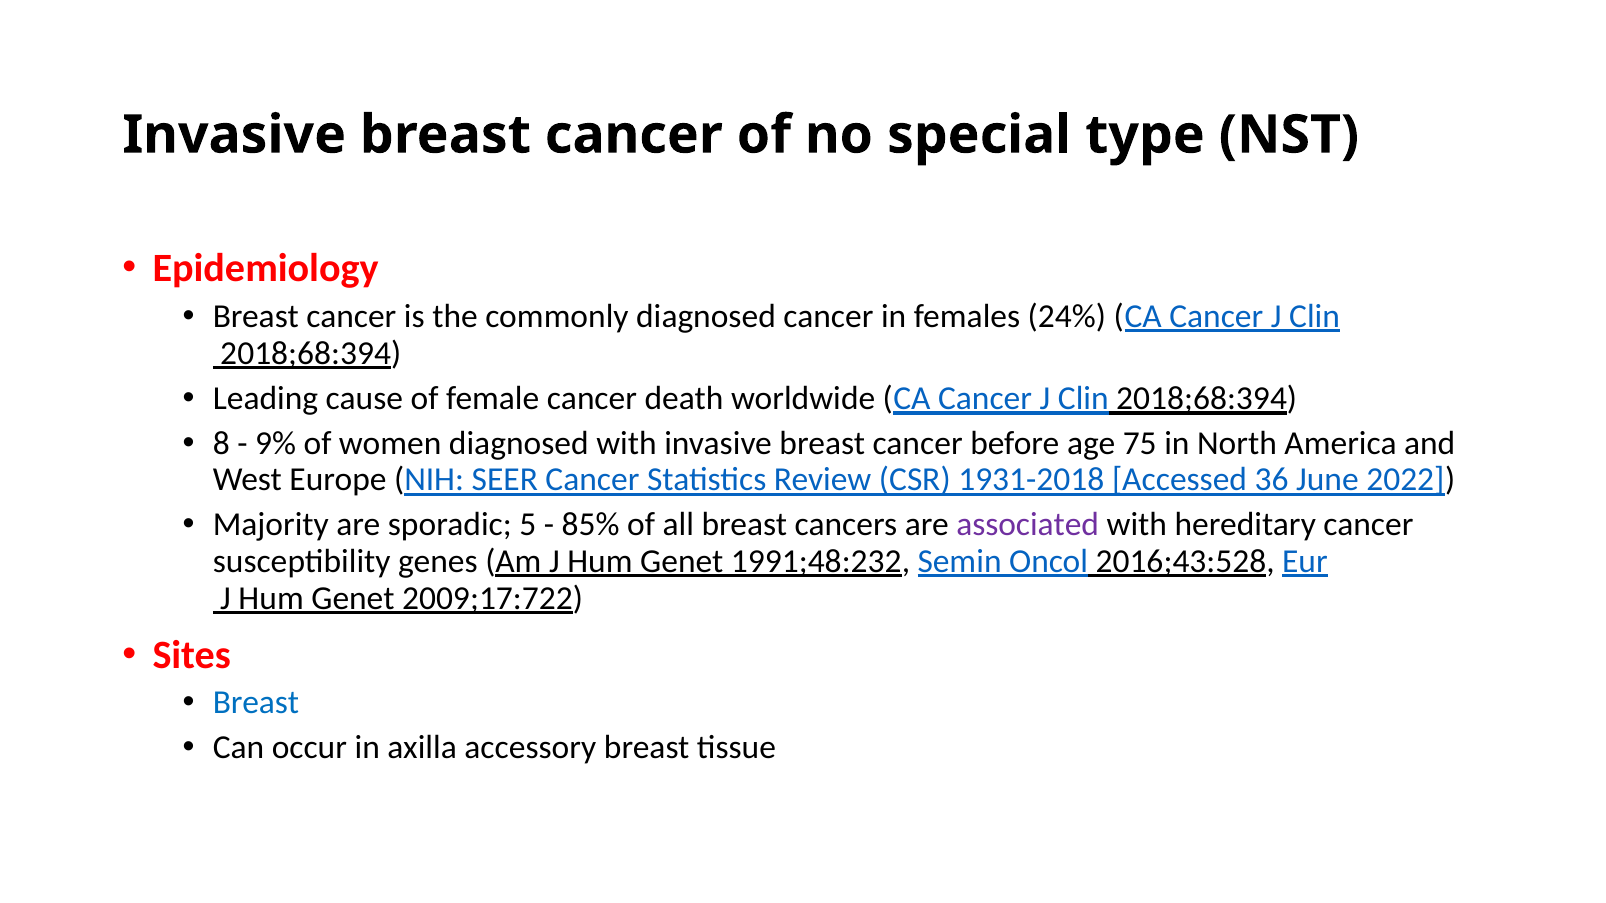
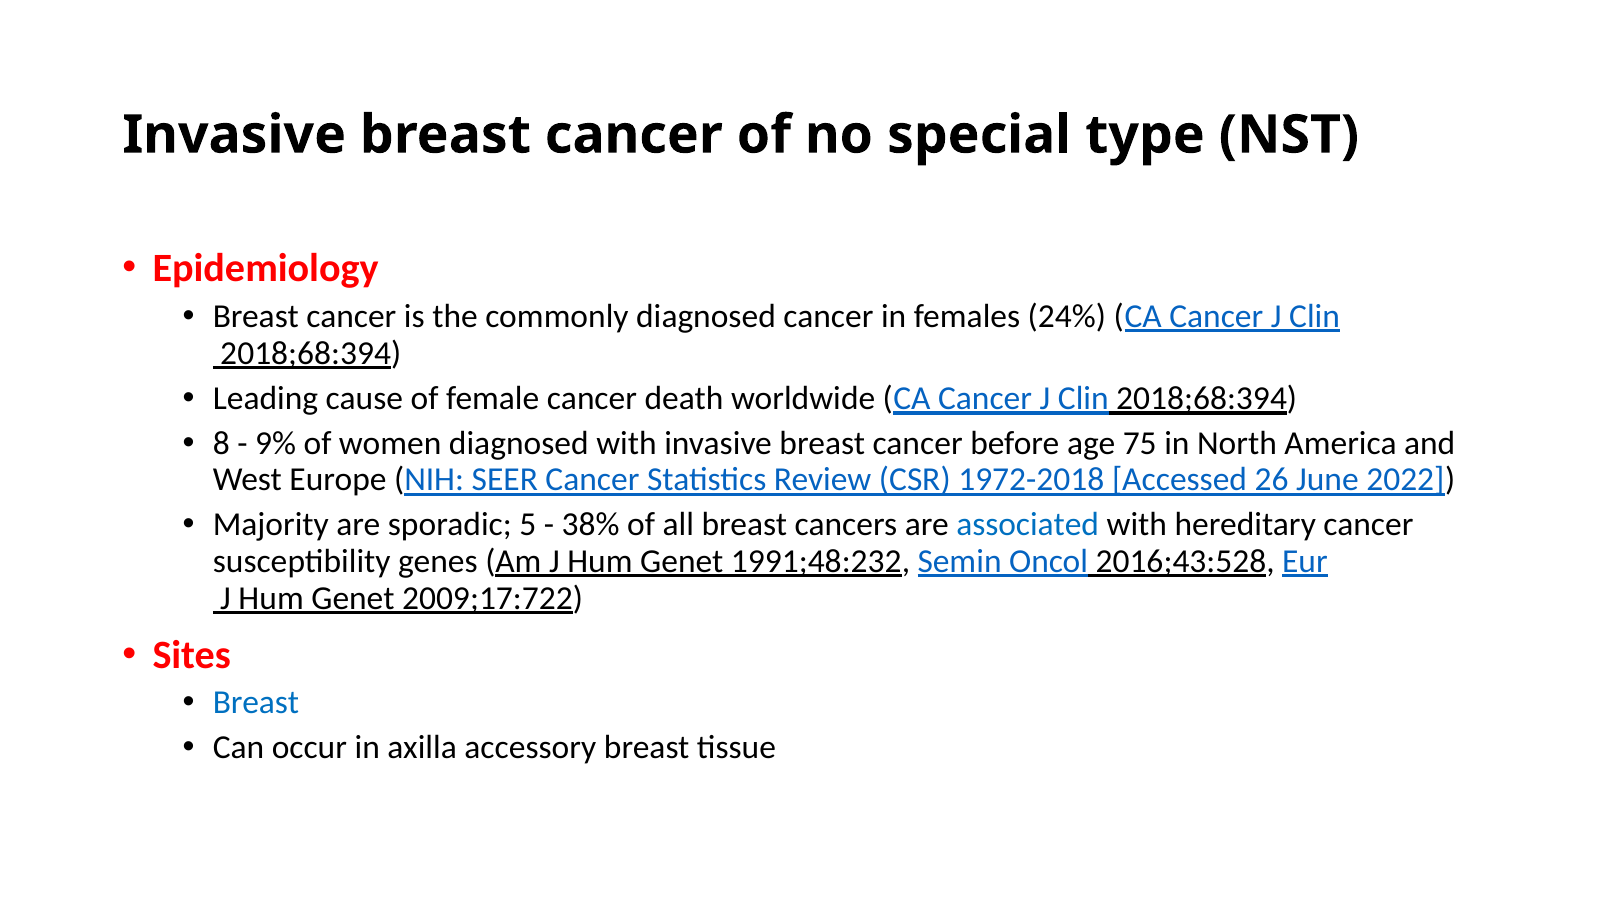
1931-2018: 1931-2018 -> 1972-2018 (1031, 480)
36: 36 -> 26 (1272, 480)
85%: 85% -> 38% (591, 525)
associated colour: purple -> blue (1028, 525)
